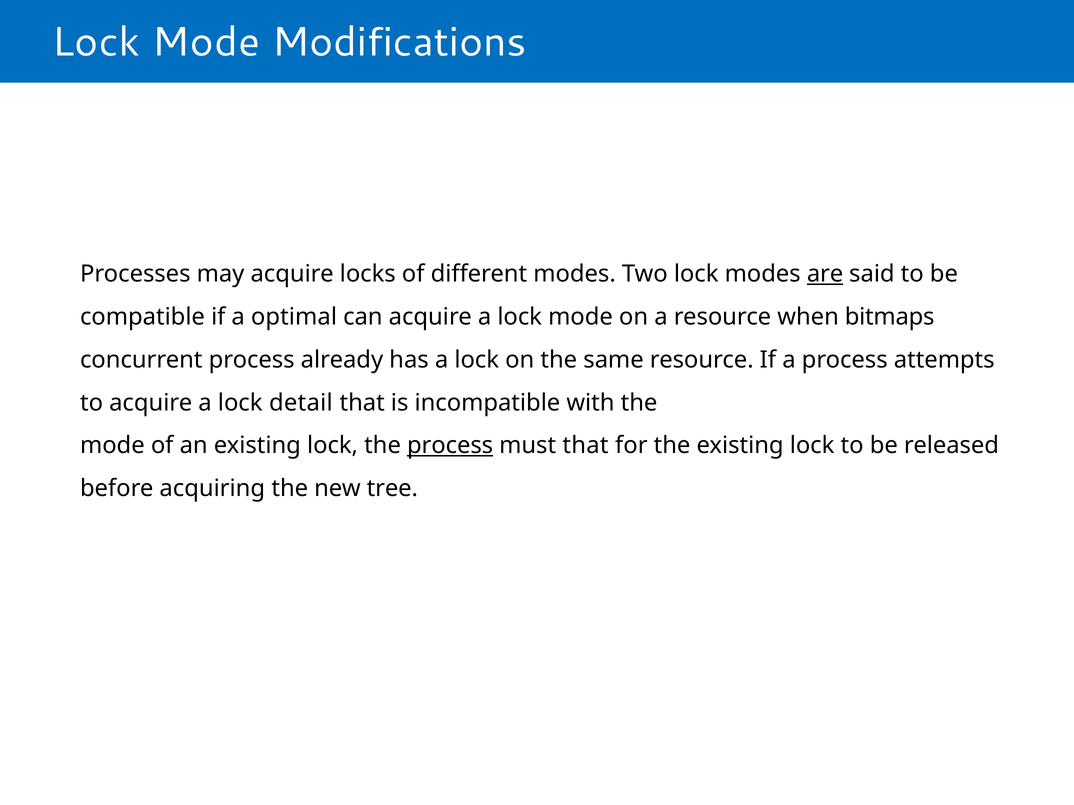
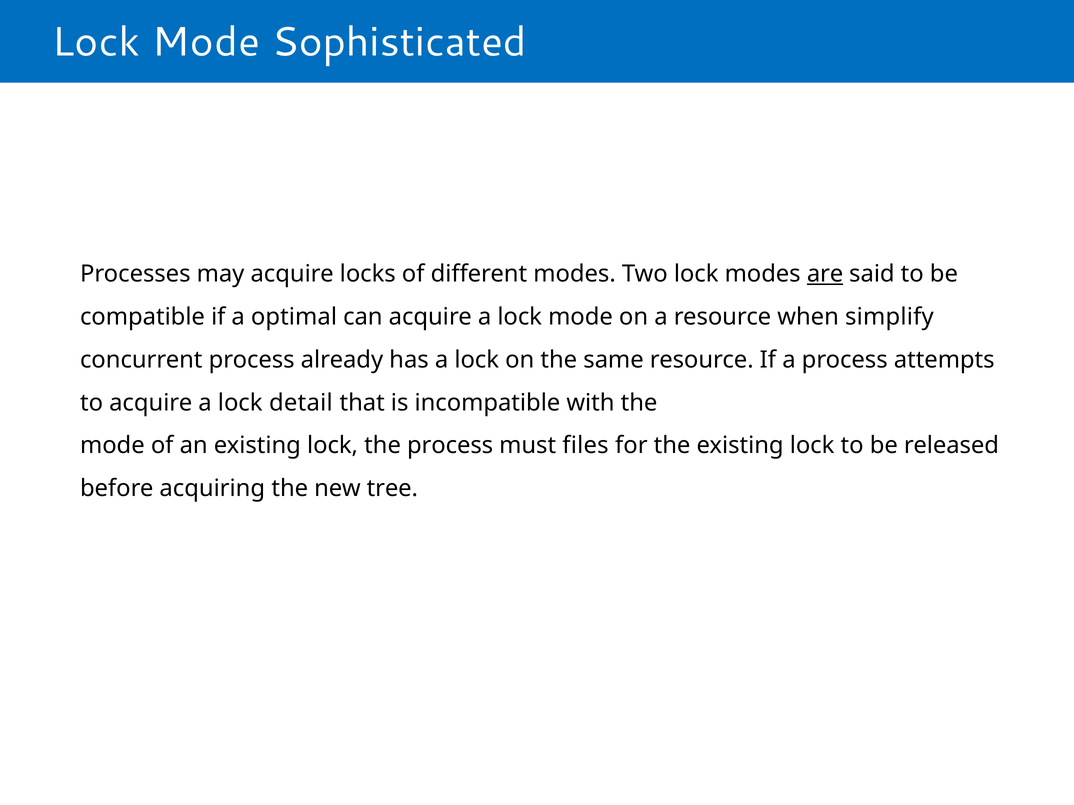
Modifications: Modifications -> Sophisticated (399, 42)
bitmaps: bitmaps -> simplify (889, 317)
process underline: present -> none (450, 446)
must that: that -> files (585, 446)
